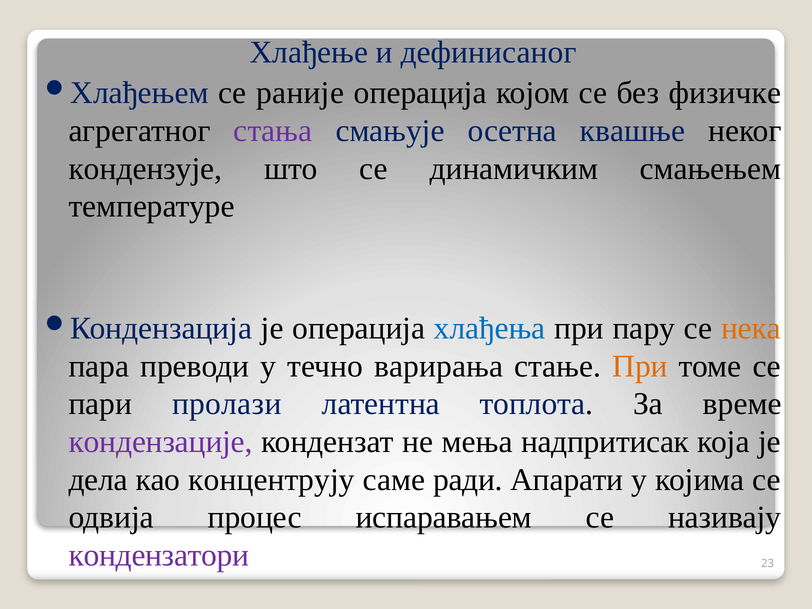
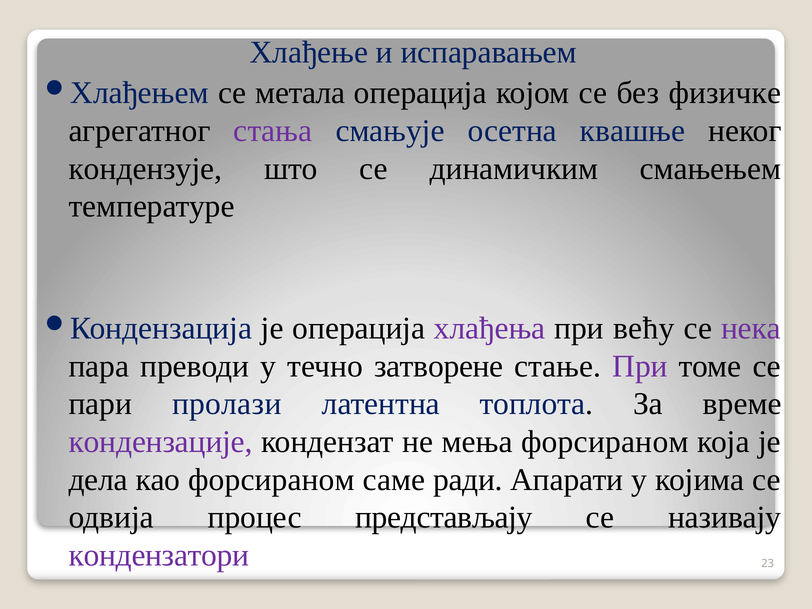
дефинисаног: дефинисаног -> испаравањем (489, 52)
раније: раније -> метала (300, 93)
хлађења colour: blue -> purple (490, 328)
пару: пару -> већу (644, 328)
нека colour: orange -> purple (751, 328)
варирања: варирања -> затворене (439, 366)
При colour: orange -> purple (640, 366)
мења надпритисак: надпритисак -> форсираном (605, 442)
као концентрују: концентрују -> форсираном (272, 480)
испаравањем: испаравањем -> представљају (444, 517)
